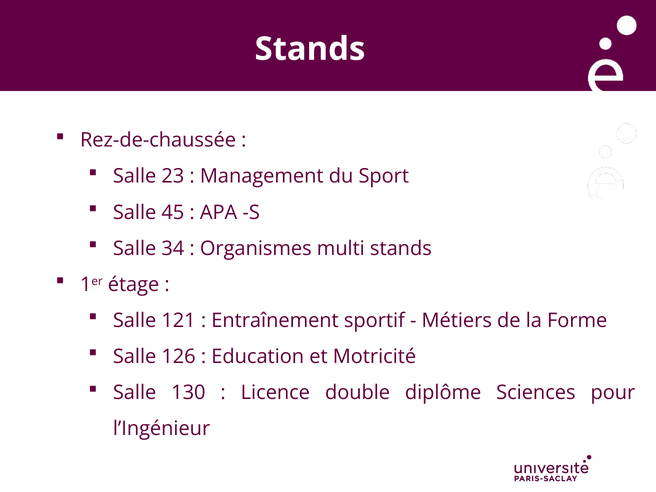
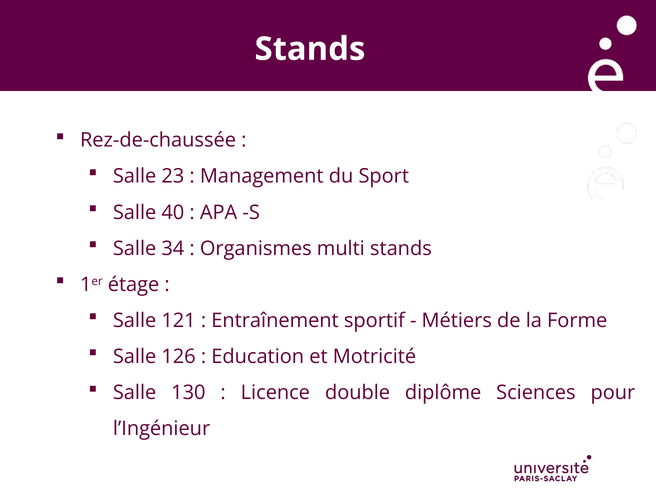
45: 45 -> 40 (173, 212)
